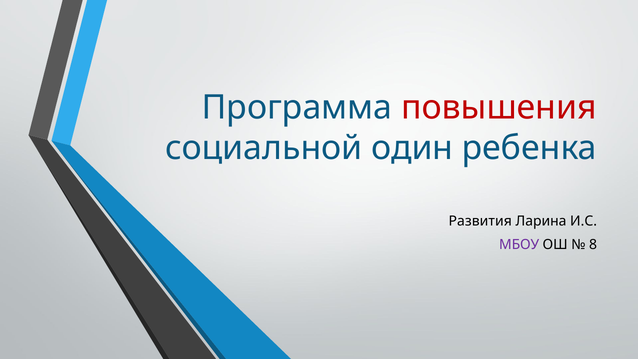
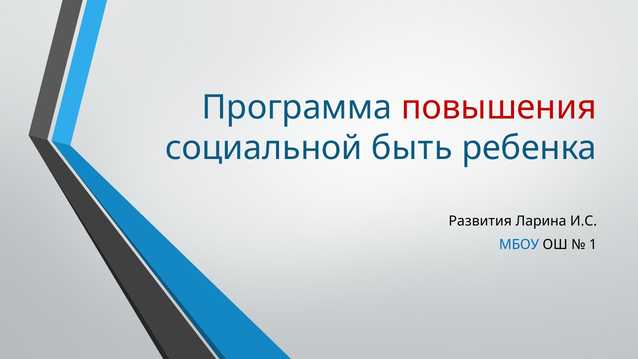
один: один -> быть (412, 148)
МБОУ colour: purple -> blue (519, 244)
8: 8 -> 1 (593, 244)
